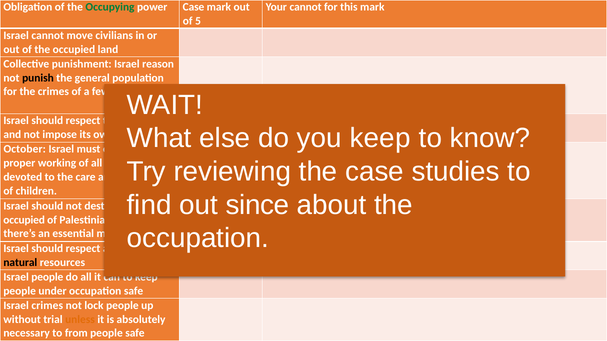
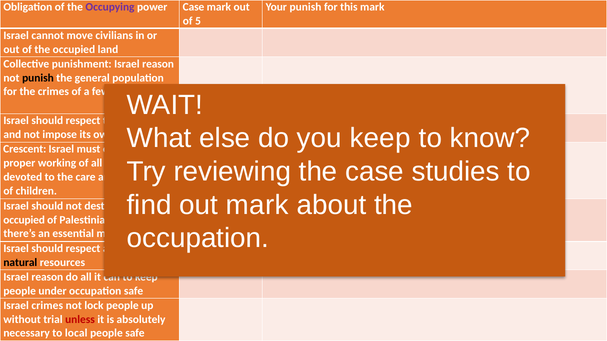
Occupying colour: green -> purple (110, 7)
Your cannot: cannot -> punish (305, 7)
October: October -> Crescent (25, 149)
out since: since -> mark (257, 205)
people: people -> reason (47, 277)
unless colour: orange -> red (80, 320)
to from: from -> local (76, 334)
